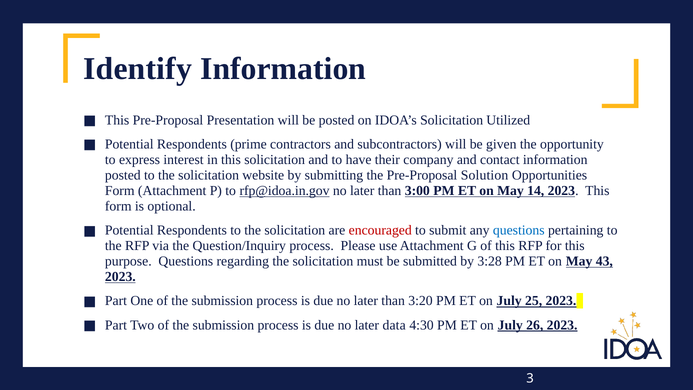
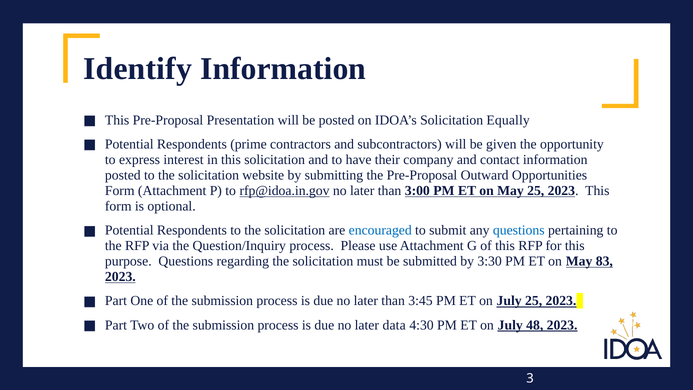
Utilized: Utilized -> Equally (508, 120)
Solution: Solution -> Outward (485, 175)
May 14: 14 -> 25 (536, 191)
encouraged colour: red -> blue (380, 230)
3:28: 3:28 -> 3:30 (490, 261)
43: 43 -> 83 (604, 261)
3:20: 3:20 -> 3:45 (420, 301)
26: 26 -> 48 (535, 325)
